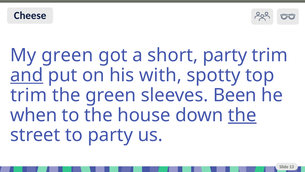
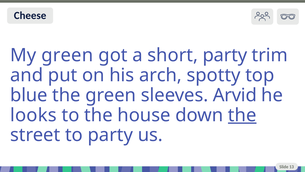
and underline: present -> none (27, 75)
with: with -> arch (160, 75)
trim: trim -> blue (29, 95)
Been: Been -> Arvid (235, 95)
when: when -> looks (33, 115)
